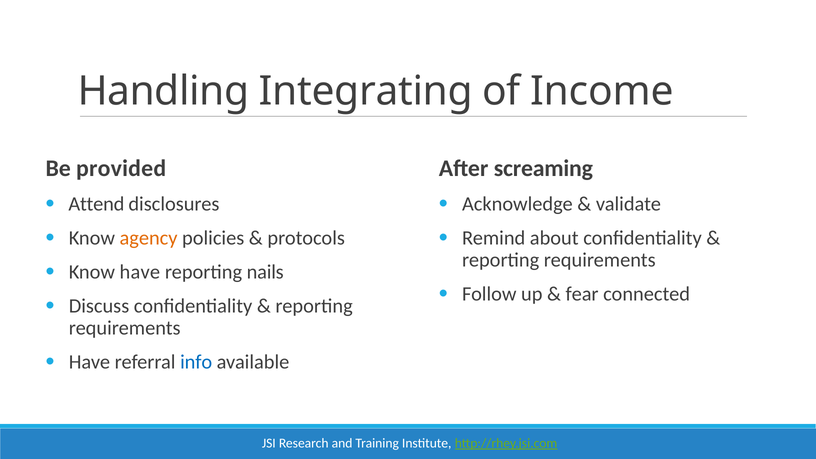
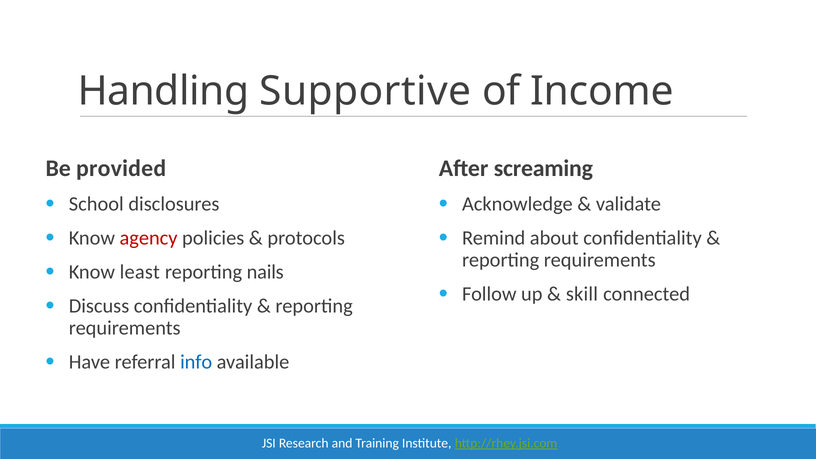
Integrating: Integrating -> Supportive (365, 91)
Attend: Attend -> School (96, 204)
agency colour: orange -> red (149, 238)
Know have: have -> least (140, 272)
fear: fear -> skill (582, 294)
